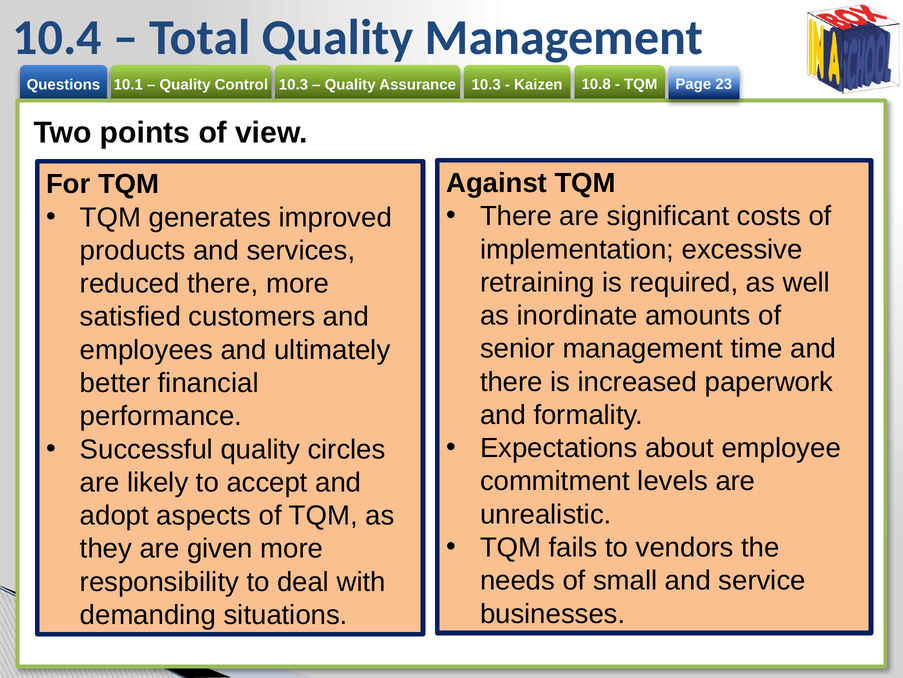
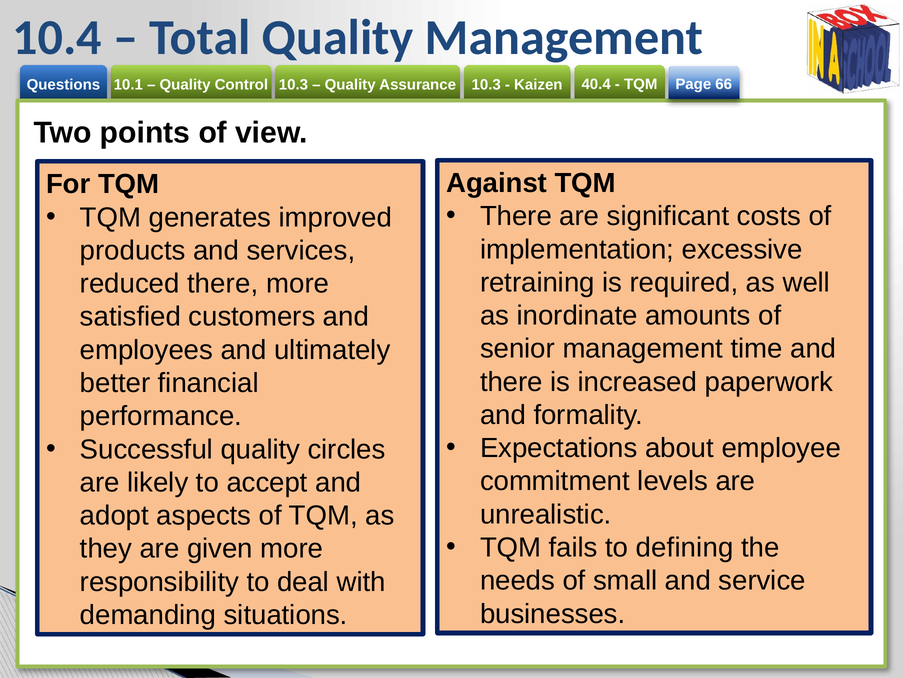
23: 23 -> 66 (724, 84)
10.8: 10.8 -> 40.4 (596, 84)
vendors: vendors -> defining (685, 547)
